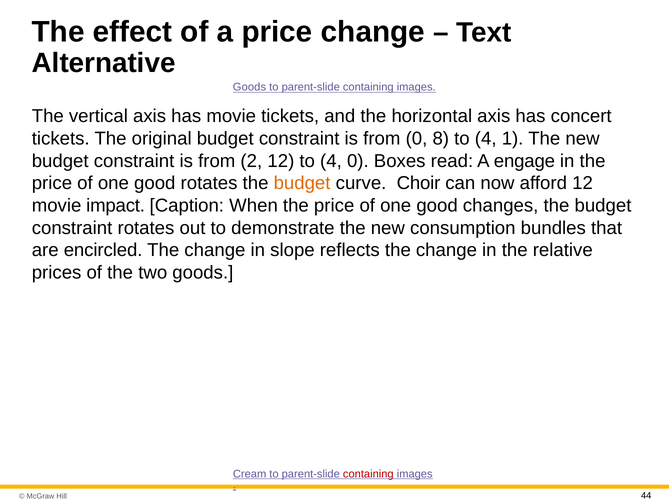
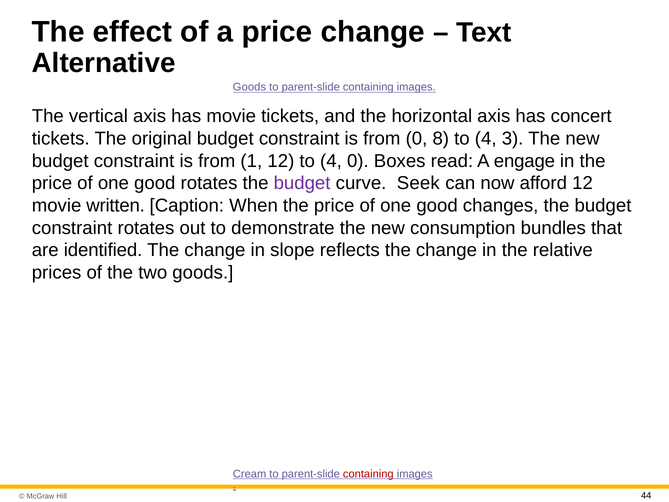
1: 1 -> 3 (513, 139)
2: 2 -> 1 (251, 161)
budget colour: orange -> purple (302, 183)
Choir: Choir -> Seek (418, 183)
impact: impact -> written (116, 206)
encircled: encircled -> identified (103, 250)
